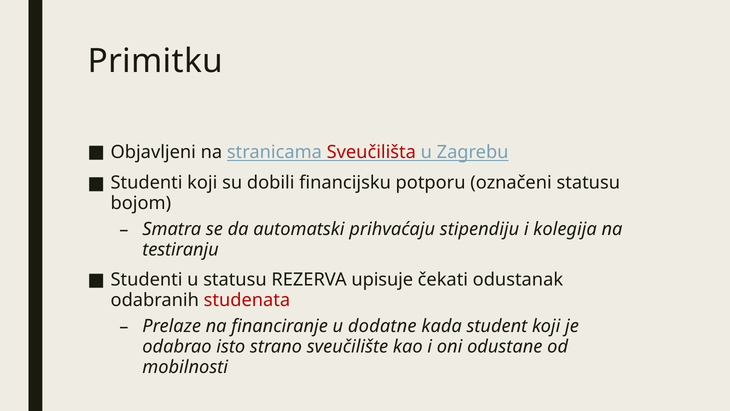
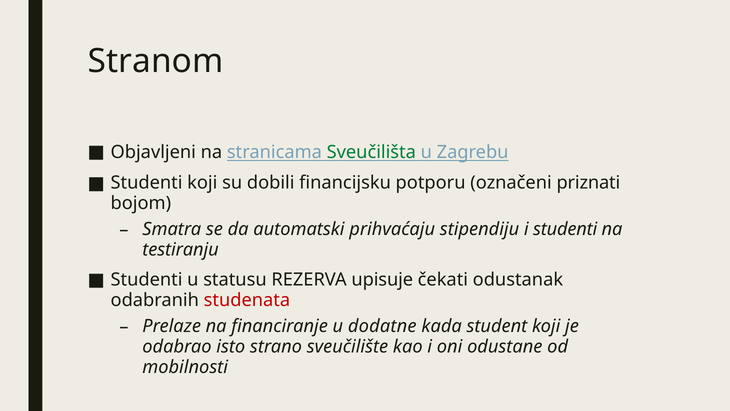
Primitku: Primitku -> Stranom (156, 61)
Sveučilišta colour: red -> green (371, 152)
označeni statusu: statusu -> priznati (588, 183)
i kolegija: kolegija -> studenti (565, 229)
